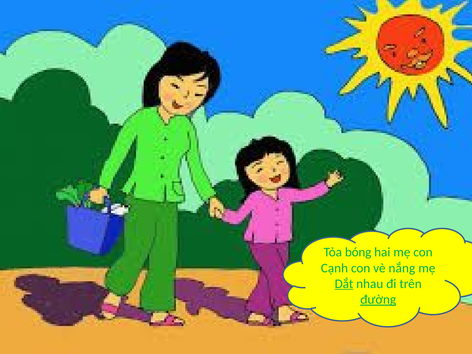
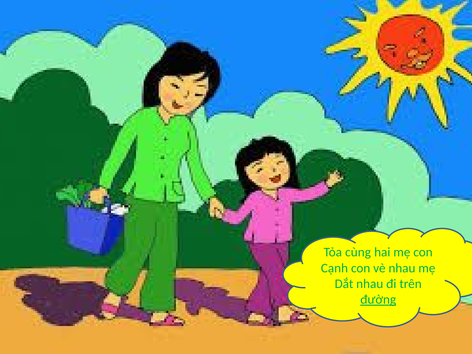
bóng: bóng -> cùng (358, 252)
vè nắng: nắng -> nhau (402, 268)
Dắt underline: present -> none (344, 284)
